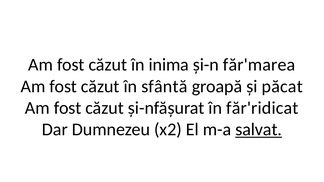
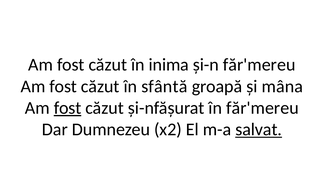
și-n făr'marea: făr'marea -> făr'mereu (259, 65)
păcat: păcat -> mâna (282, 86)
fost underline: none -> present (68, 108)
în făr'ridicat: făr'ridicat -> făr'mereu (262, 108)
